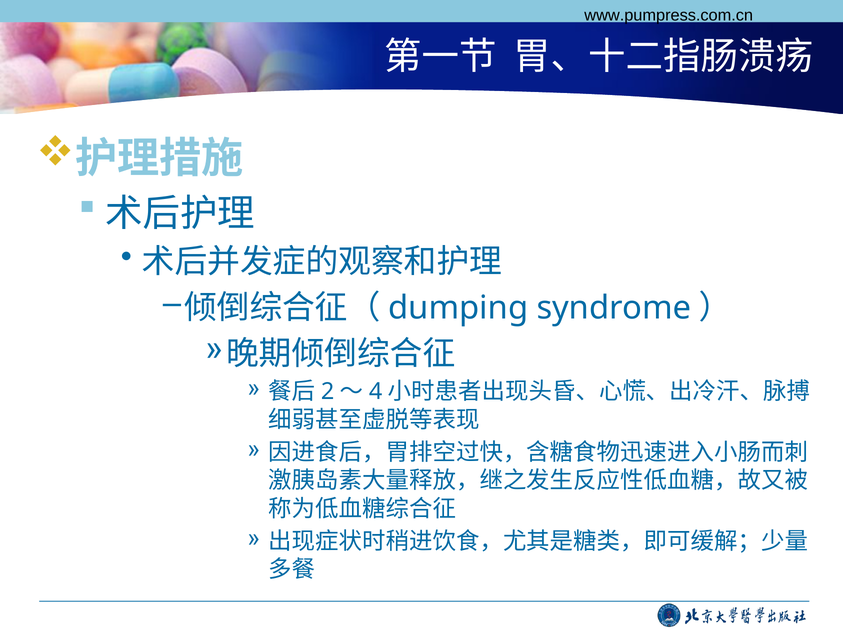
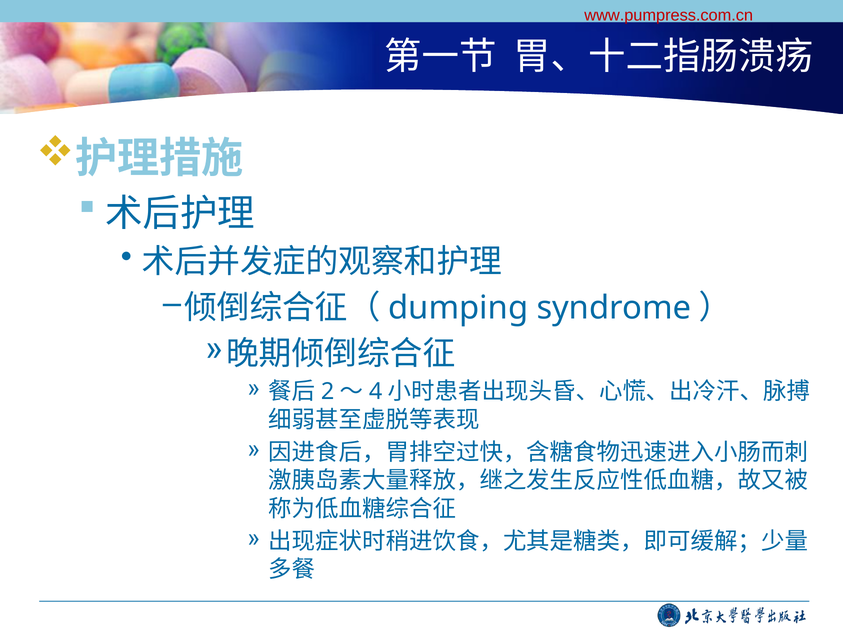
www.pumpress.com.cn colour: black -> red (669, 15)
